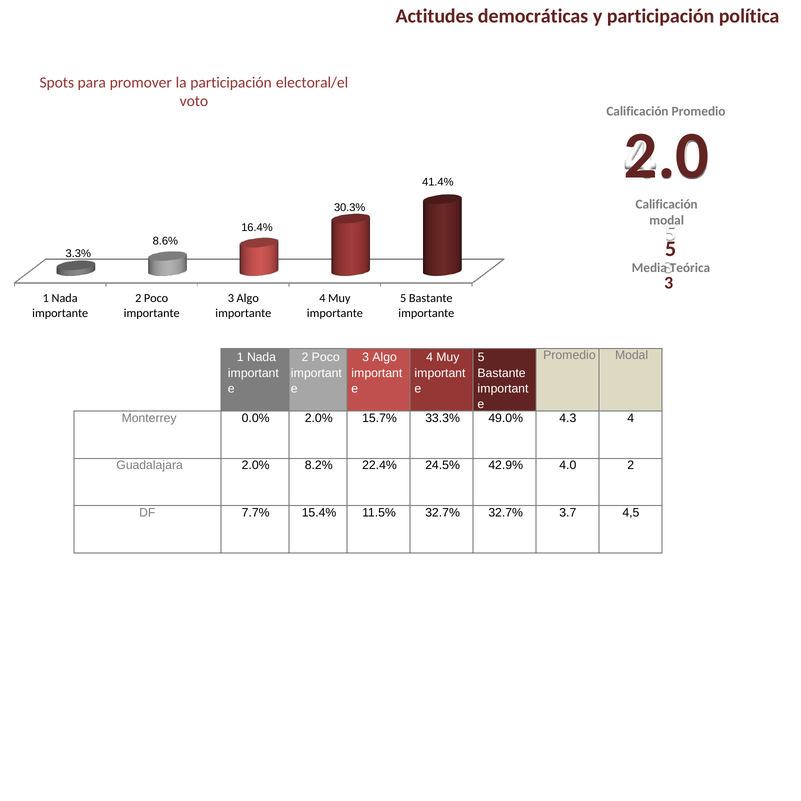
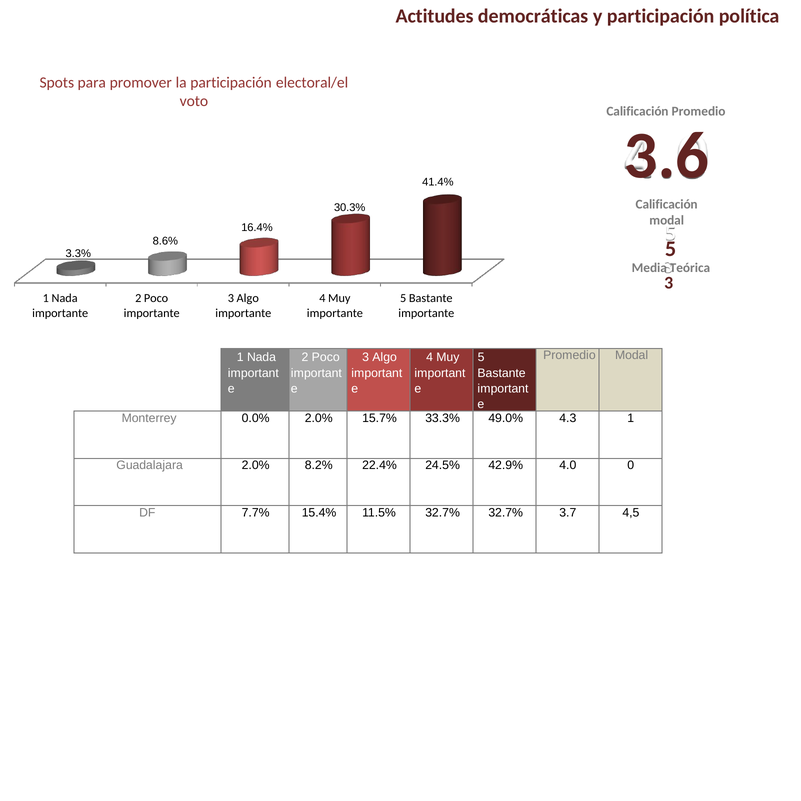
2.0: 2.0 -> 3.6 (667, 156)
4.3 4: 4 -> 1 (631, 418)
4.0 2: 2 -> 0 (631, 465)
